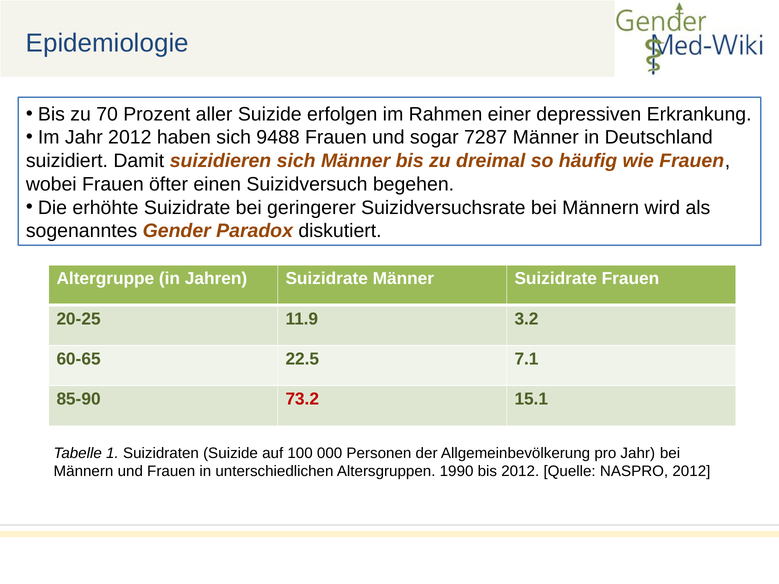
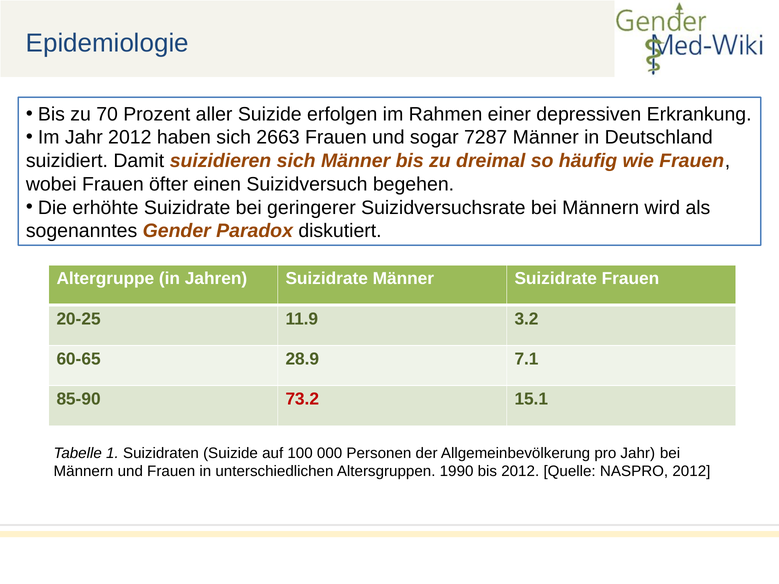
9488: 9488 -> 2663 (278, 138)
22.5: 22.5 -> 28.9 (302, 359)
